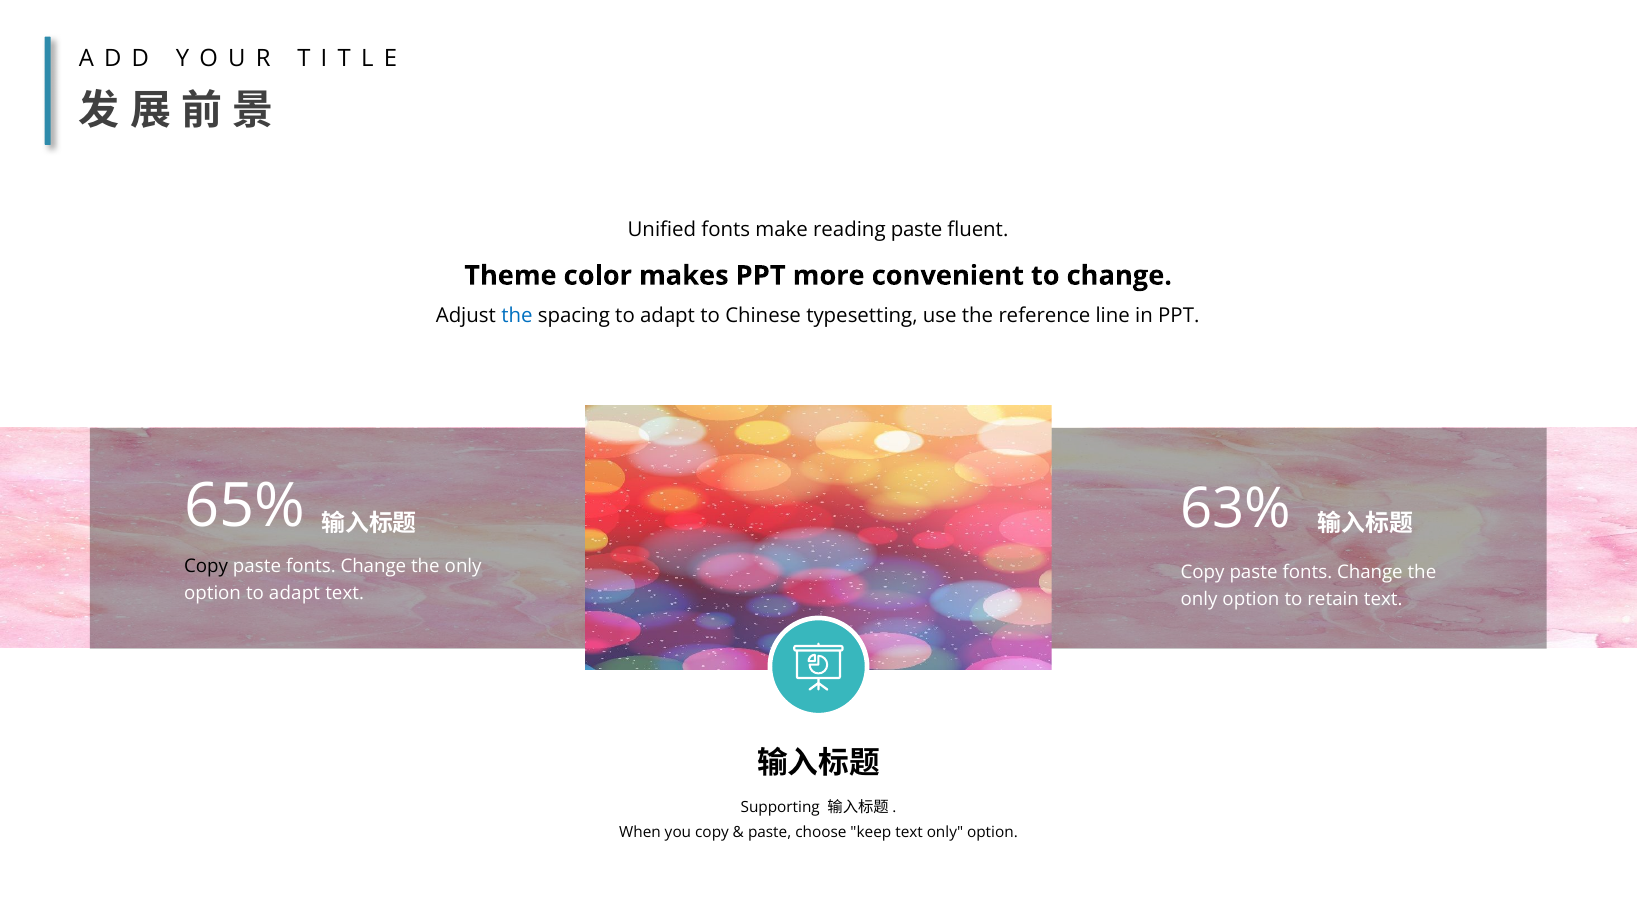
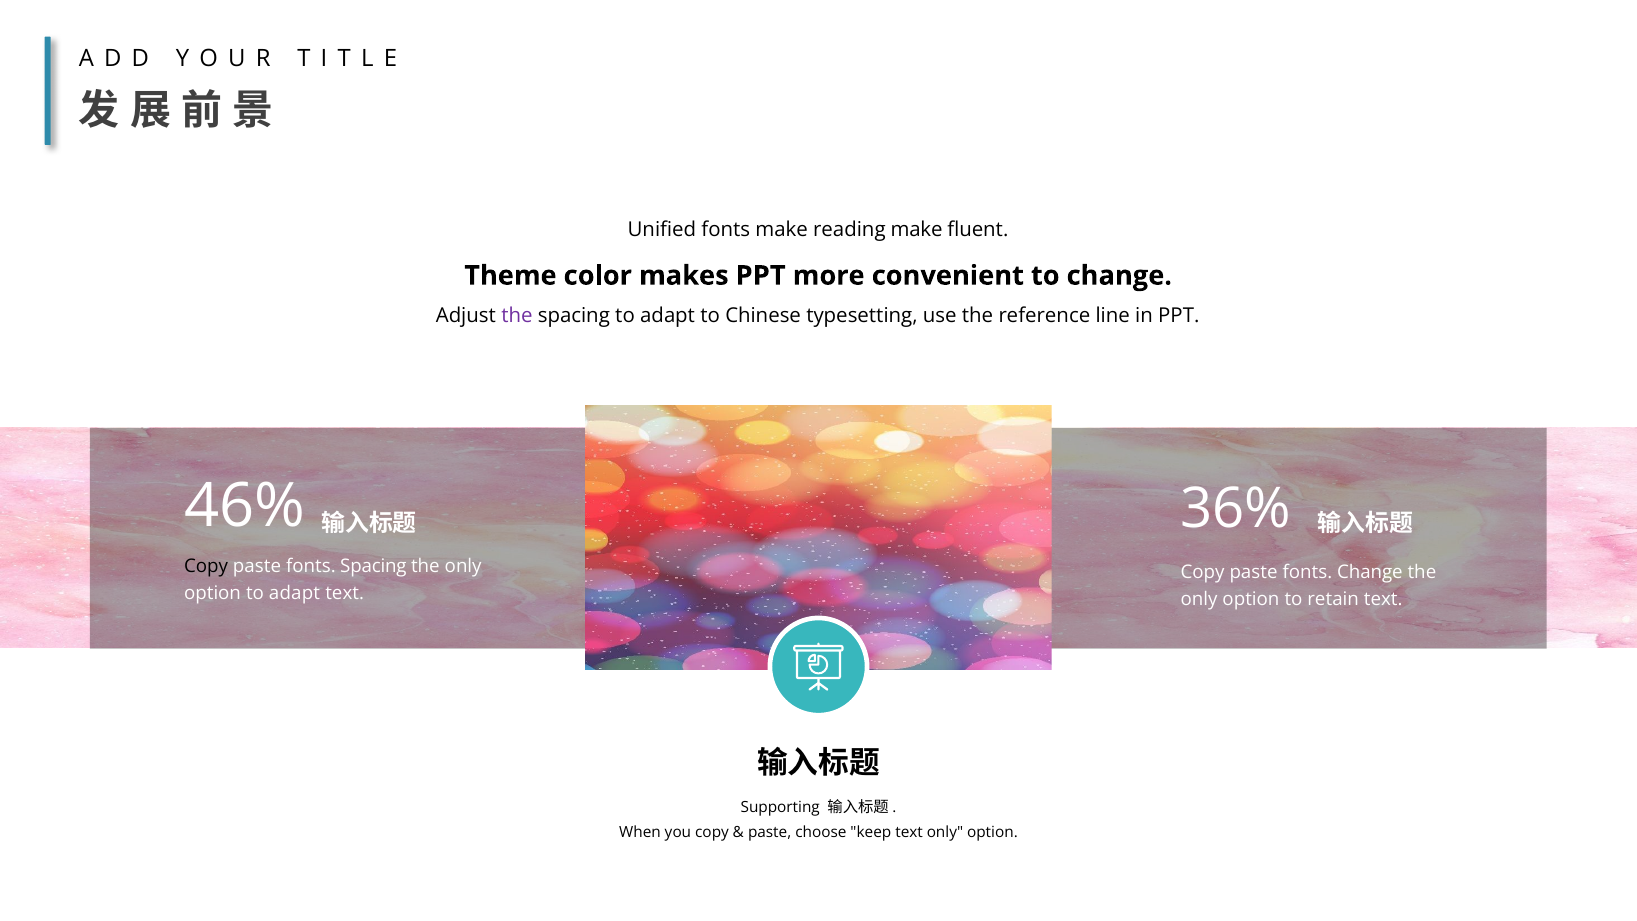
reading paste: paste -> make (917, 230)
the colour: blue -> purple (517, 316)
65%: 65% -> 46% (244, 506)
63%: 63% -> 36% (1236, 509)
Change: Change -> Spacing (373, 566)
